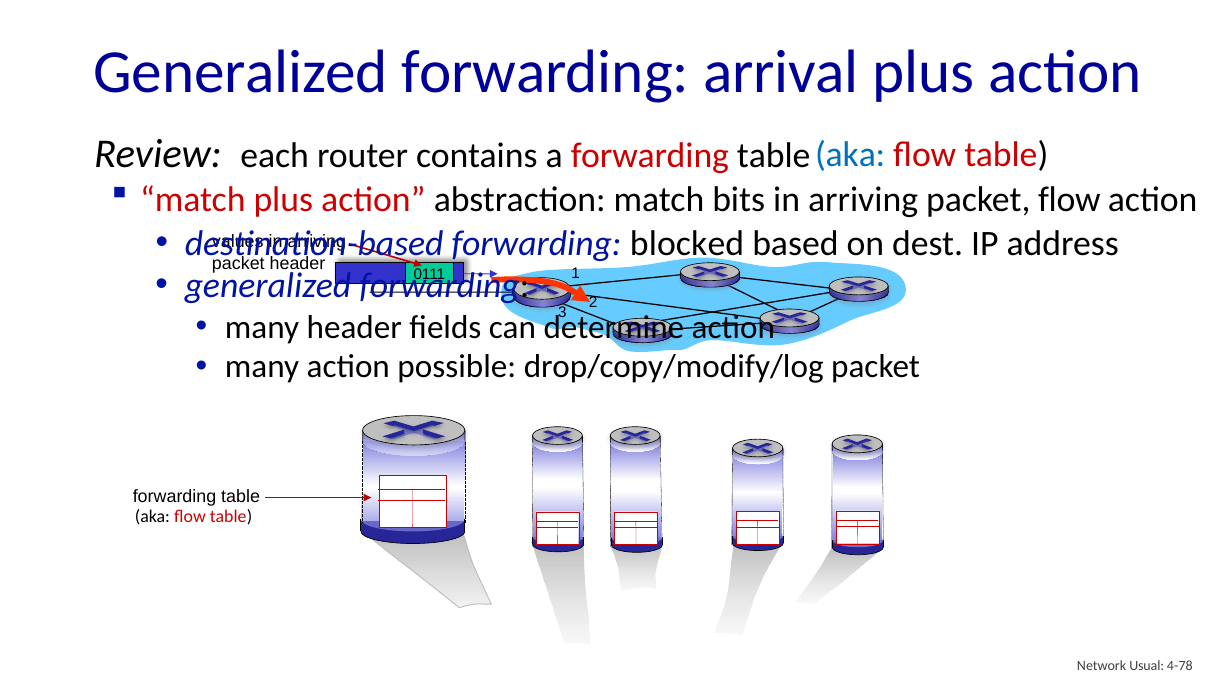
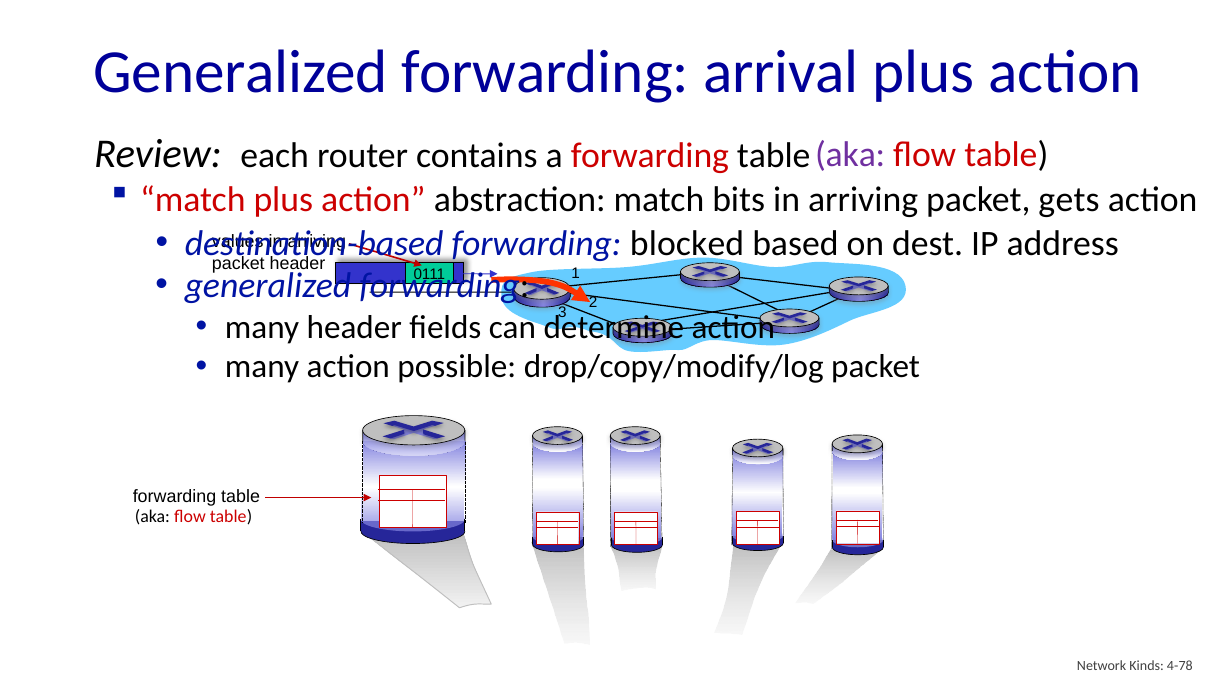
aka colour: blue -> purple (850, 155)
packet flow: flow -> gets (1069, 200)
Usual: Usual -> Kinds (1147, 666)
